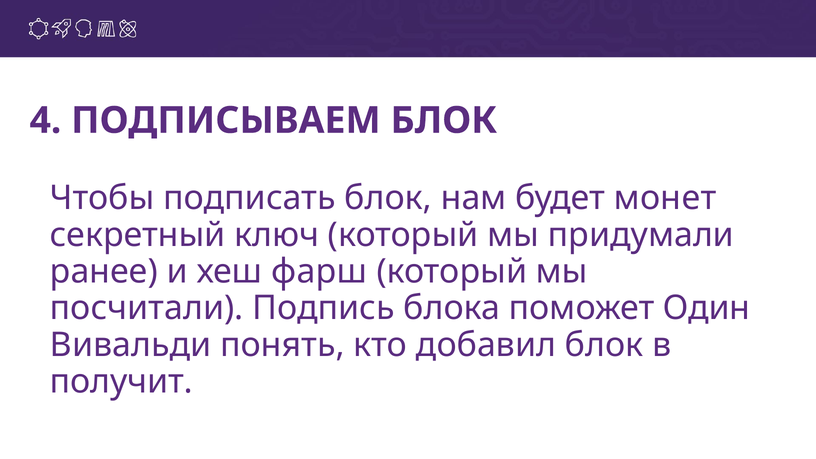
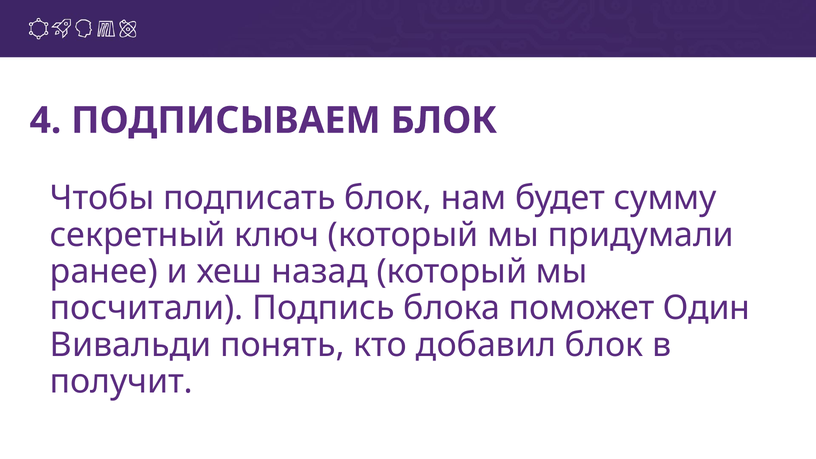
монет: монет -> сумму (665, 198)
фарш: фарш -> назад (319, 272)
